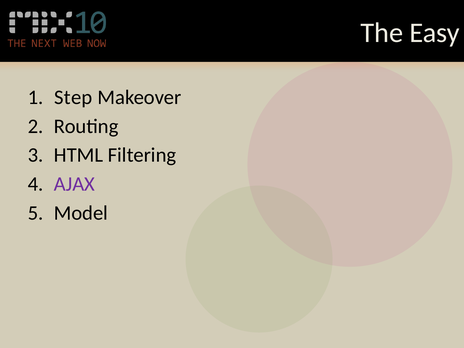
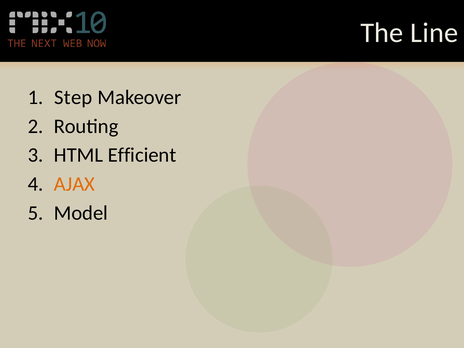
Easy: Easy -> Line (434, 33)
Filtering: Filtering -> Efficient (142, 155)
AJAX colour: purple -> orange (74, 184)
